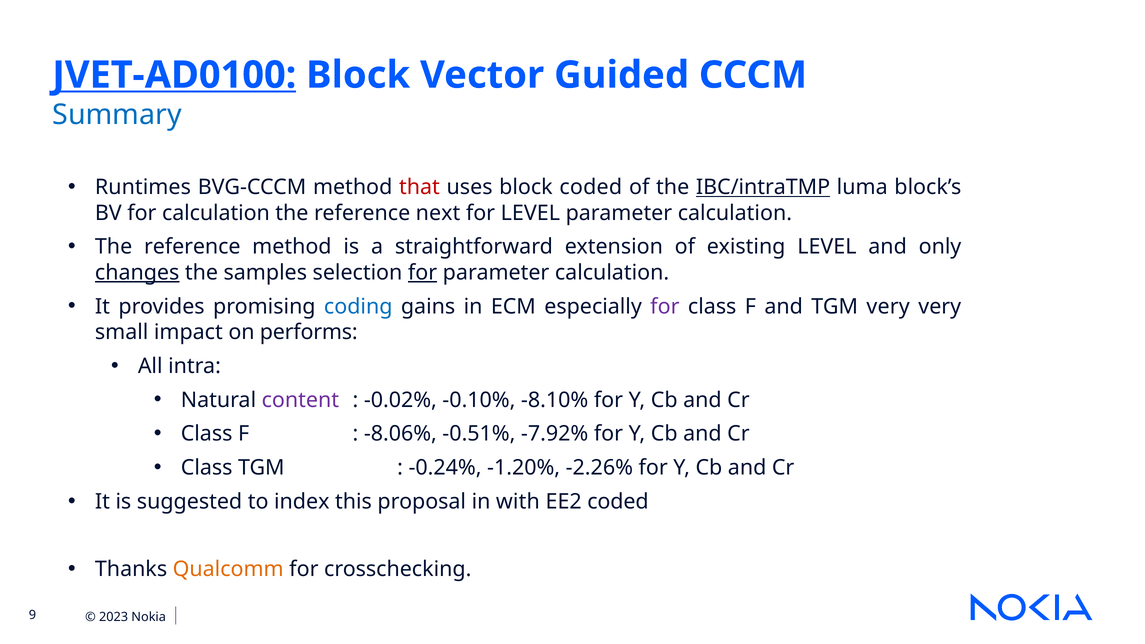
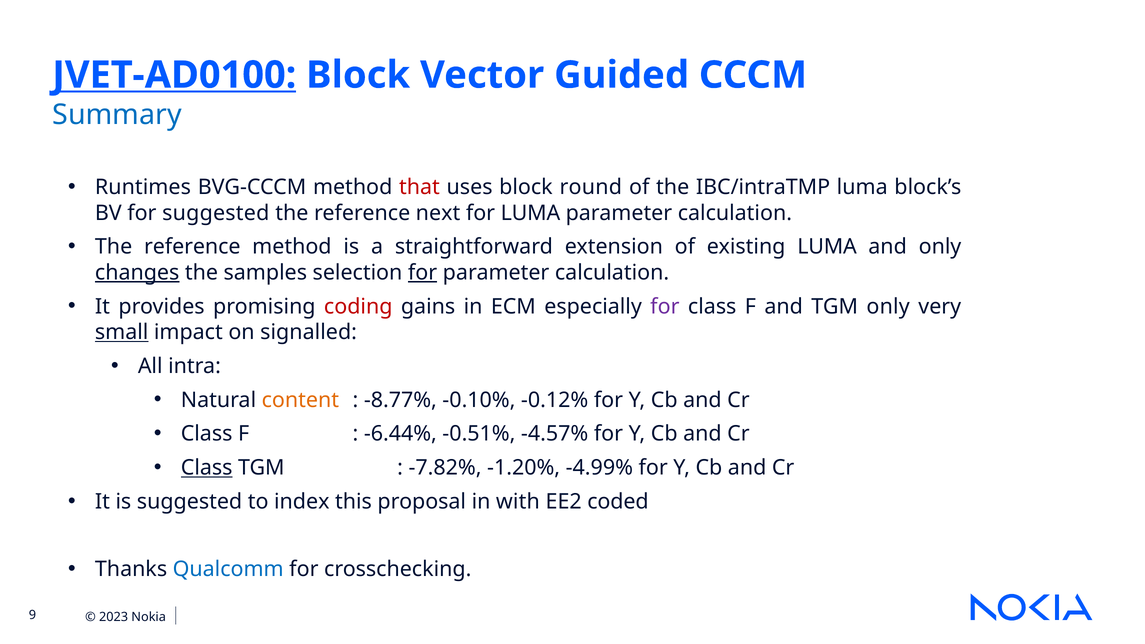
block coded: coded -> round (591, 187)
IBC/intraTMP underline: present -> none (763, 187)
for calculation: calculation -> suggested (216, 213)
for LEVEL: LEVEL -> LUMA (530, 213)
existing LEVEL: LEVEL -> LUMA (827, 247)
coding colour: blue -> red (358, 307)
TGM very: very -> only (888, 307)
small underline: none -> present (122, 332)
performs: performs -> signalled (309, 332)
content colour: purple -> orange (300, 400)
-0.02%: -0.02% -> -8.77% (400, 400)
-8.10%: -8.10% -> -0.12% (555, 400)
-8.06%: -8.06% -> -6.44% (400, 434)
-7.92%: -7.92% -> -4.57% (555, 434)
Class underline: none -> present (207, 468)
-0.24%: -0.24% -> -7.82% (445, 468)
-2.26%: -2.26% -> -4.99% (599, 468)
Qualcomm colour: orange -> blue (228, 569)
